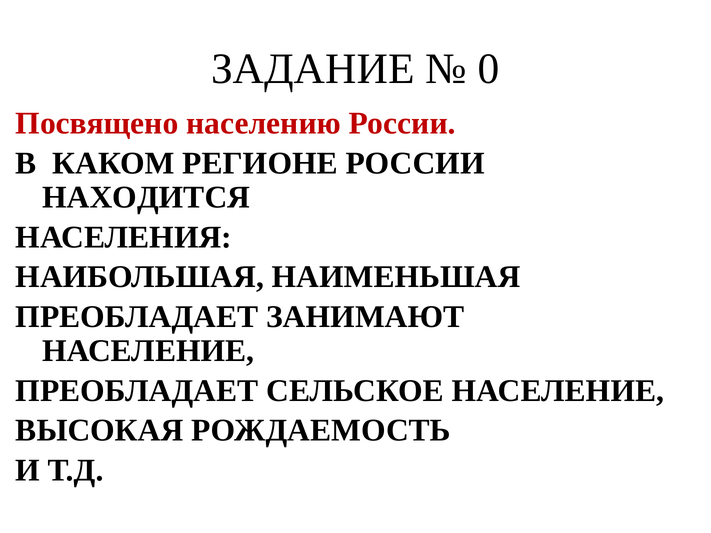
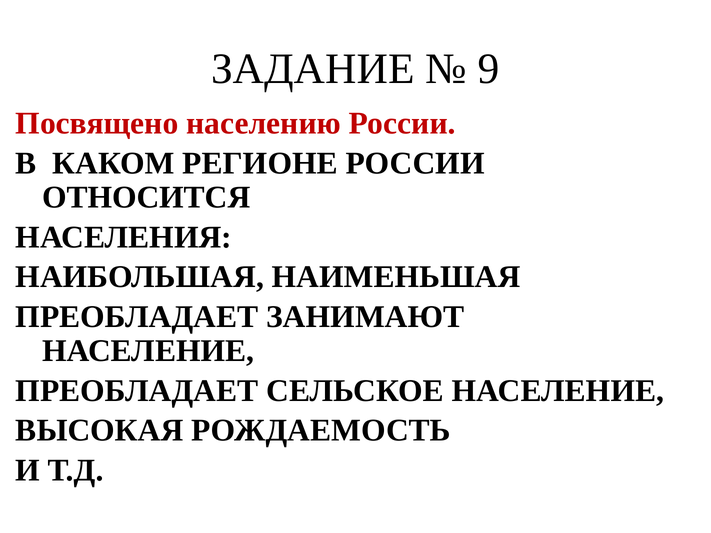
0: 0 -> 9 (489, 69)
НАХОДИТСЯ: НАХОДИТСЯ -> ОТНОСИТСЯ (146, 197)
